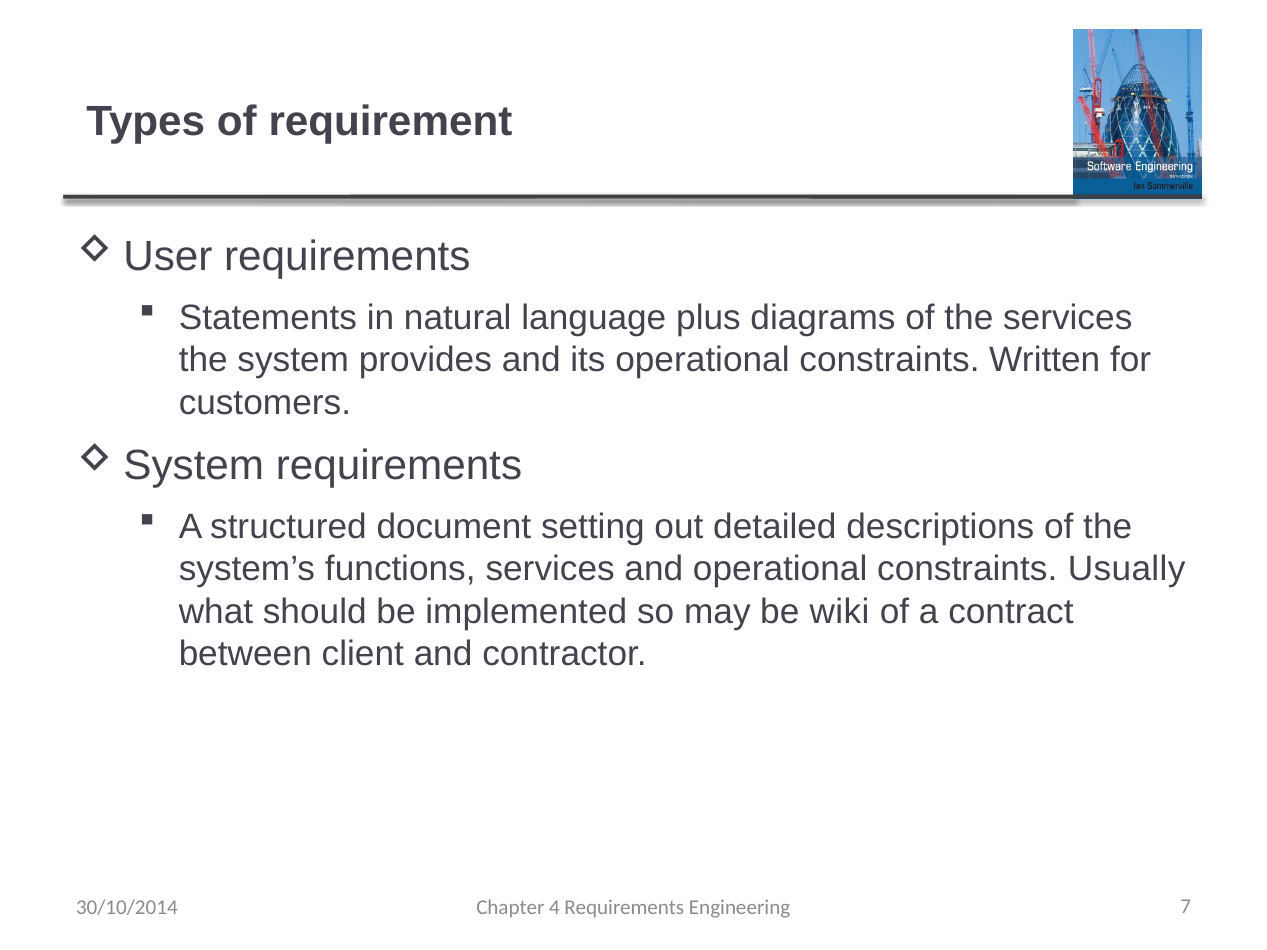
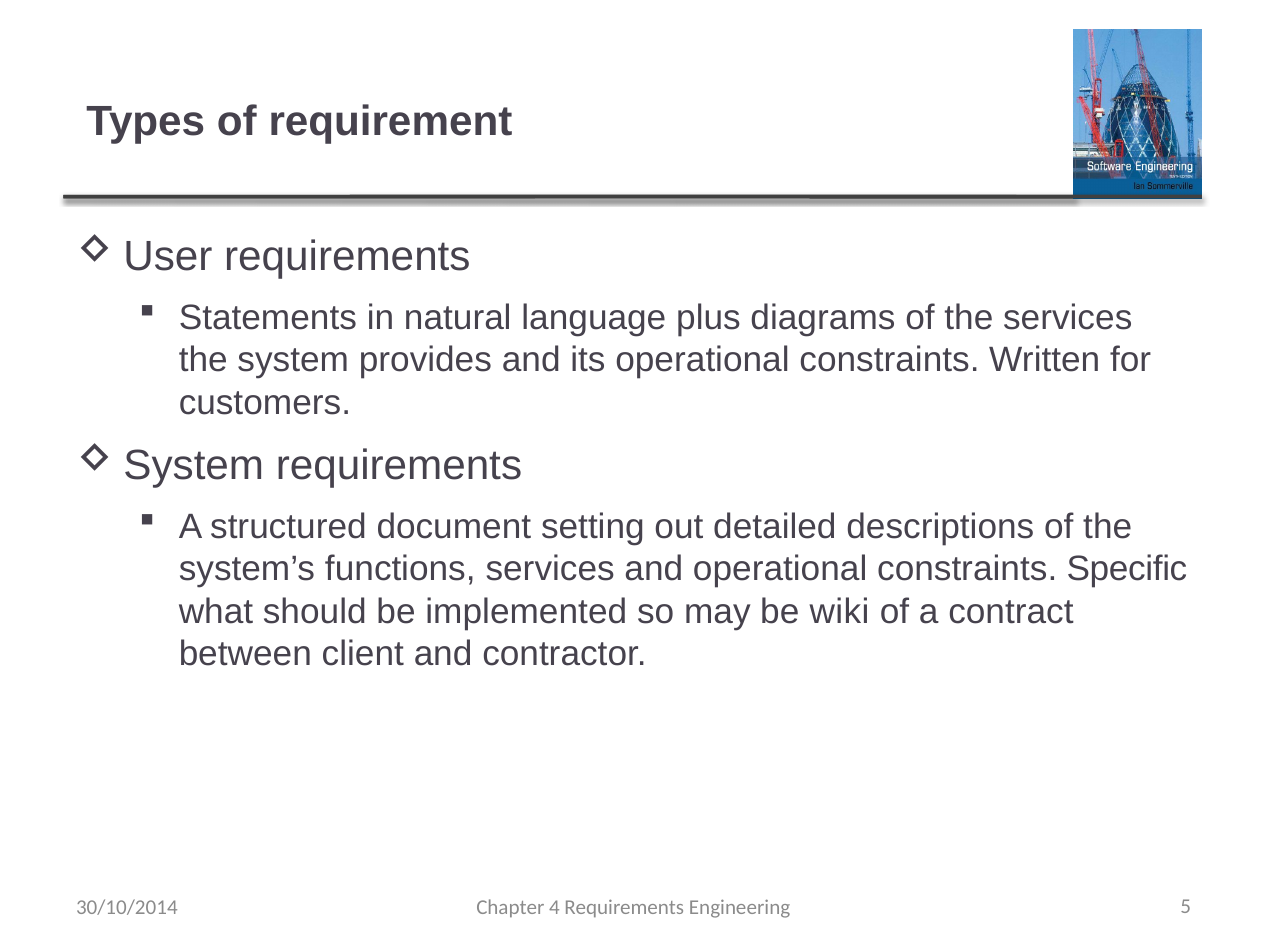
Usually: Usually -> Specific (1127, 569)
7: 7 -> 5 (1186, 907)
